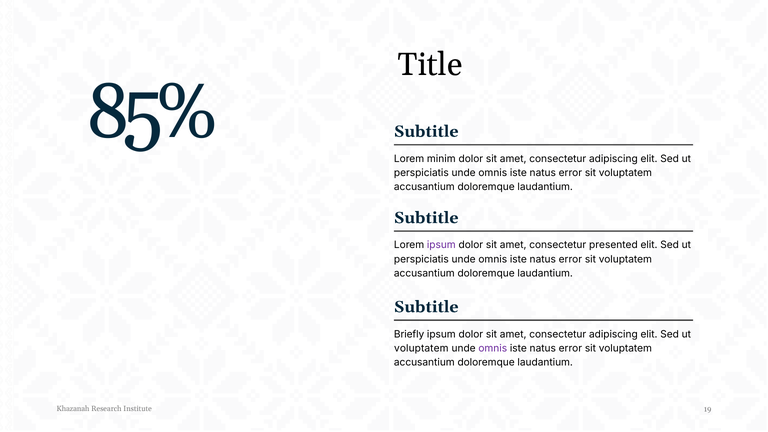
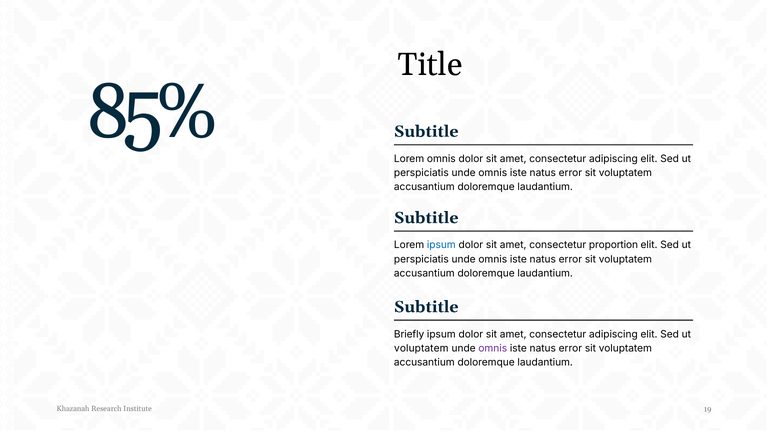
Lorem minim: minim -> omnis (441, 159)
ipsum colour: purple -> blue (441, 245)
presented: presented -> proportion (613, 245)
